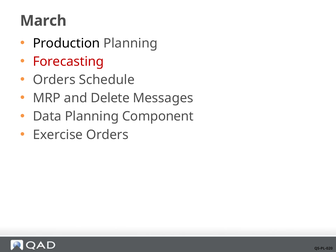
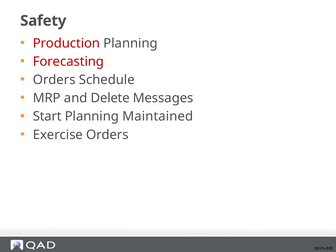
March: March -> Safety (43, 21)
Production colour: black -> red (66, 43)
Data: Data -> Start (47, 116)
Component: Component -> Maintained (158, 116)
